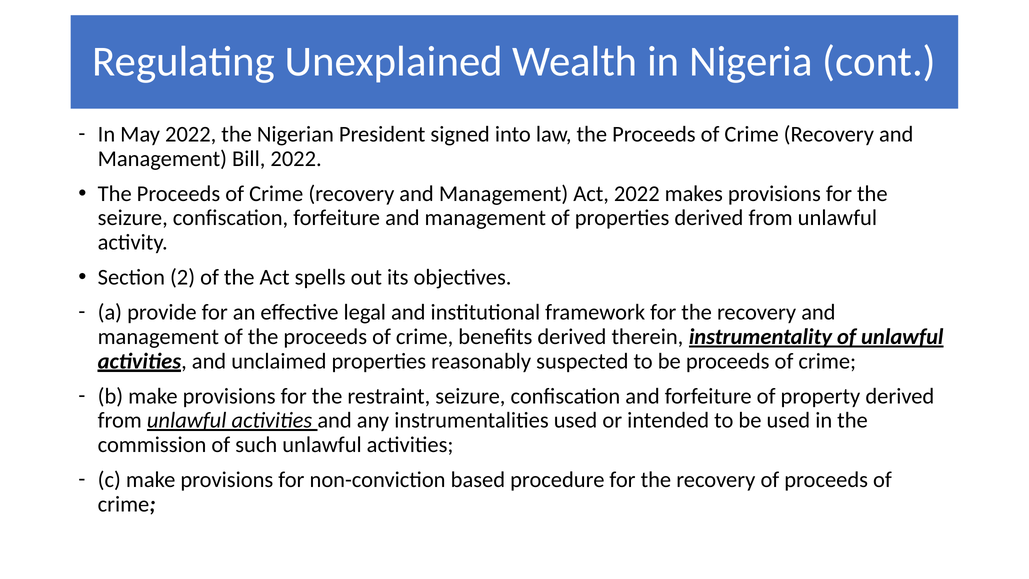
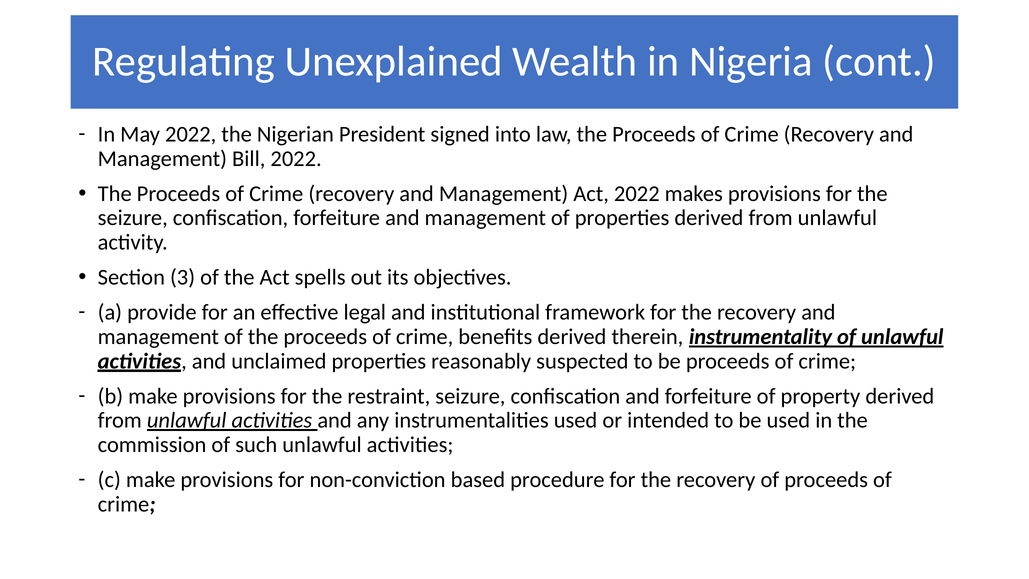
2: 2 -> 3 (183, 277)
